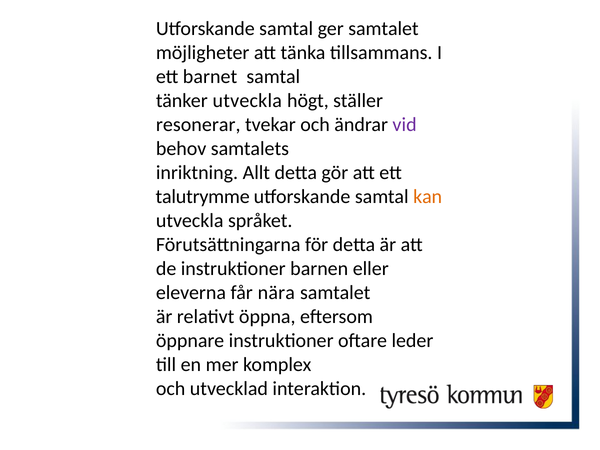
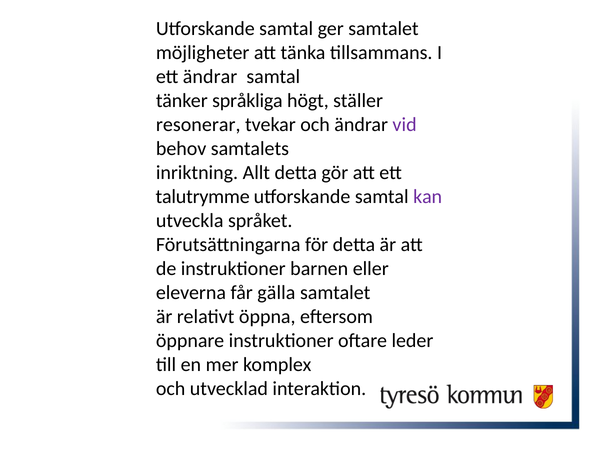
ett barnet: barnet -> ändrar (210, 77)
tänker utveckla: utveckla -> språkliga (247, 101)
kan colour: orange -> purple (428, 197)
nära: nära -> gälla (276, 293)
